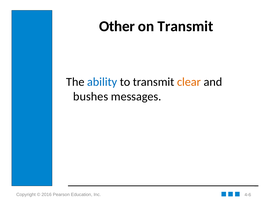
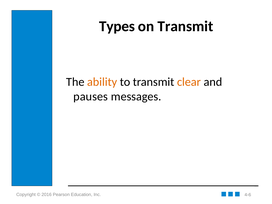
Other: Other -> Types (117, 26)
ability colour: blue -> orange (102, 82)
bushes: bushes -> pauses (91, 97)
